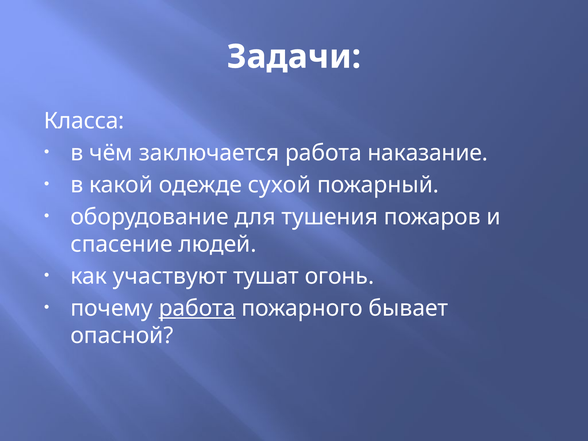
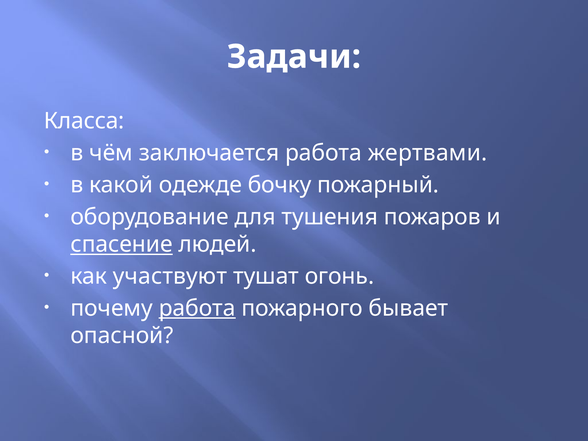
наказание: наказание -> жертвами (427, 153)
сухой: сухой -> бочку (280, 185)
спасение underline: none -> present (122, 244)
